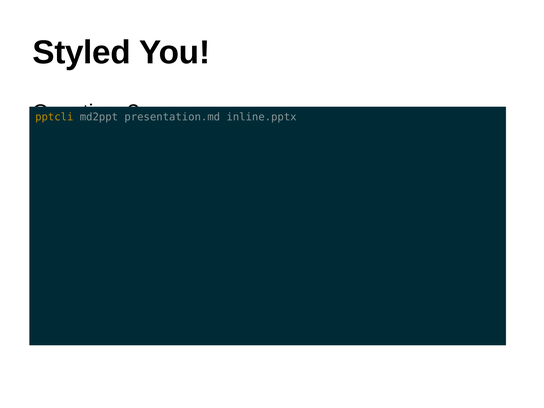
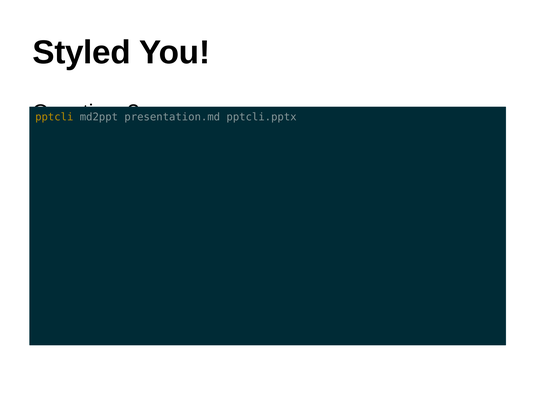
inline.pptx: inline.pptx -> pptcli.pptx (262, 117)
